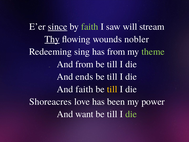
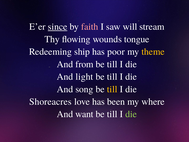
faith colour: light green -> pink (90, 27)
Thy underline: present -> none (52, 39)
nobler: nobler -> tongue (137, 39)
sing: sing -> ship (82, 52)
has from: from -> poor (116, 52)
theme colour: light green -> yellow (153, 52)
ends: ends -> light (84, 77)
And faith: faith -> song (84, 89)
power: power -> where (153, 101)
